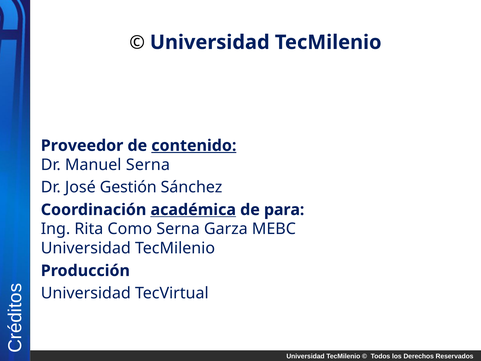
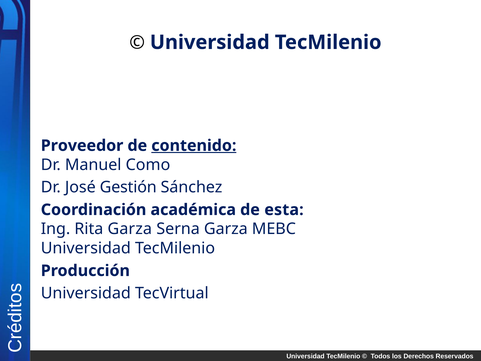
Manuel Serna: Serna -> Como (148, 165)
académica underline: present -> none (193, 210)
para: para -> esta (284, 210)
Rita Como: Como -> Garza (130, 229)
